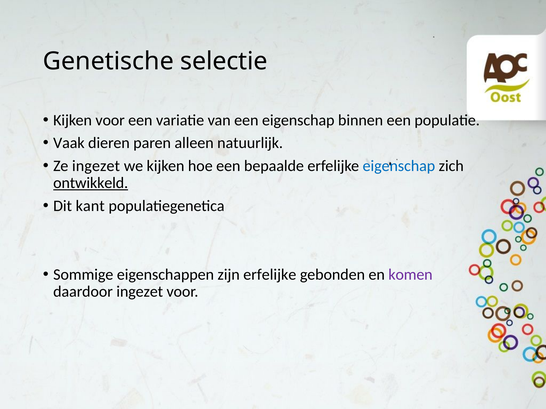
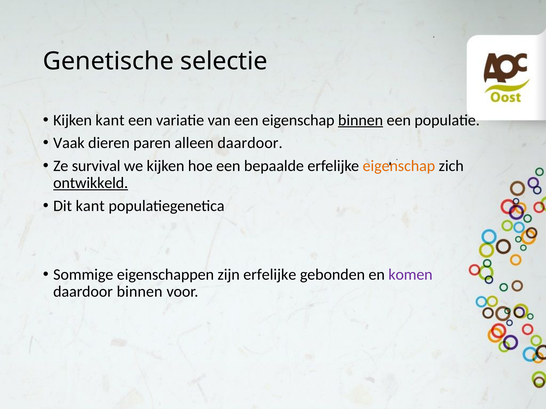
Kijken voor: voor -> kant (110, 120)
binnen underline: none -> present (361, 120)
alleen natuurlijk: natuurlijk -> daardoor (250, 143)
Ze ingezet: ingezet -> survival (96, 166)
eigenschap colour: blue -> orange (399, 166)
daardoor ingezet: ingezet -> binnen (140, 292)
